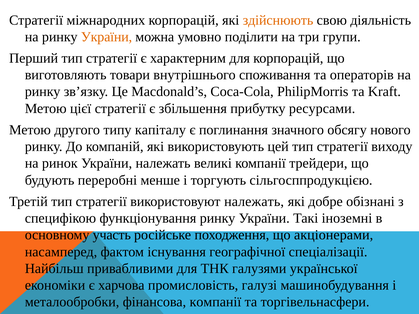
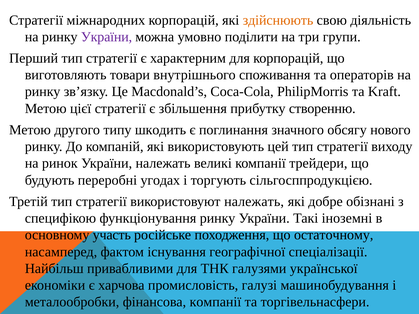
України colour: orange -> purple (107, 37)
ресурсами: ресурсами -> створенню (322, 109)
капіталу: капіталу -> шкодить (161, 130)
менше: менше -> угодах (160, 180)
акціонерами: акціонерами -> остаточному (334, 235)
